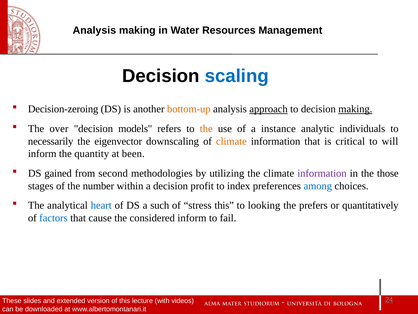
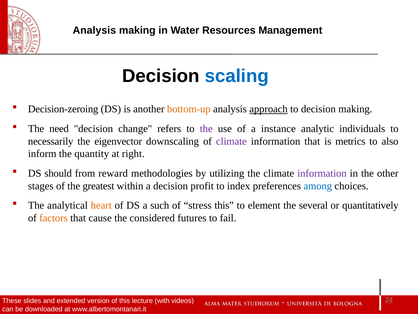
making underline: present -> none (355, 109)
over: over -> need (59, 128)
models: models -> change (135, 128)
the colour: orange -> purple (206, 128)
climate colour: orange -> purple (231, 141)
critical: critical -> metrics (350, 141)
will: will -> also (390, 141)
been: been -> right (133, 154)
gained: gained -> should (58, 173)
second: second -> reward (113, 173)
those: those -> other (388, 173)
number: number -> greatest (98, 186)
heart colour: blue -> orange (101, 205)
looking: looking -> element (264, 205)
prefers: prefers -> several (313, 205)
factors colour: blue -> orange (53, 218)
considered inform: inform -> futures (192, 218)
